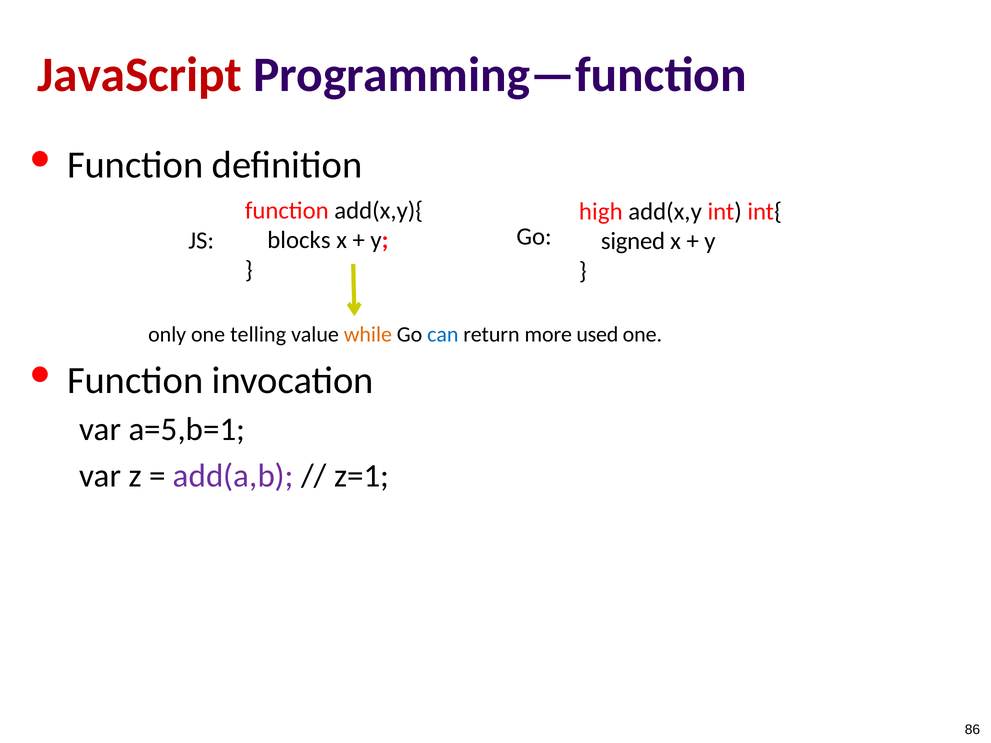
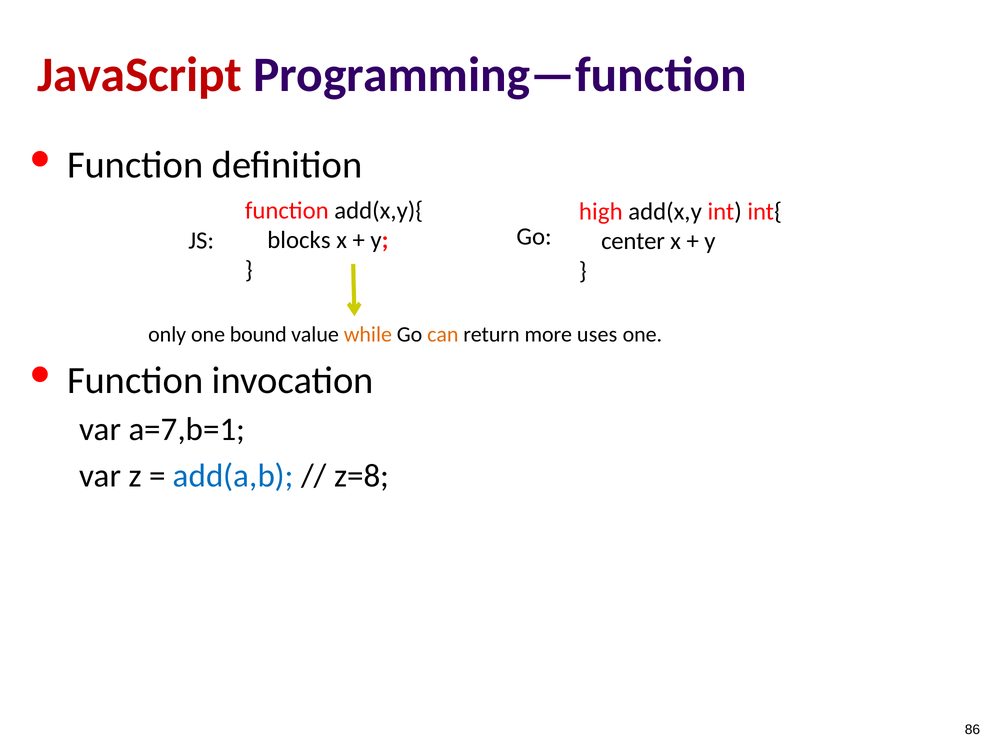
signed: signed -> center (633, 241)
telling: telling -> bound (258, 335)
can colour: blue -> orange (443, 335)
used: used -> uses (597, 335)
a=5,b=1: a=5,b=1 -> a=7,b=1 (187, 430)
add(a,b colour: purple -> blue (233, 476)
z=1: z=1 -> z=8 (362, 476)
